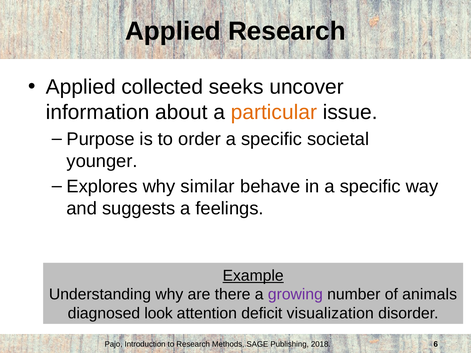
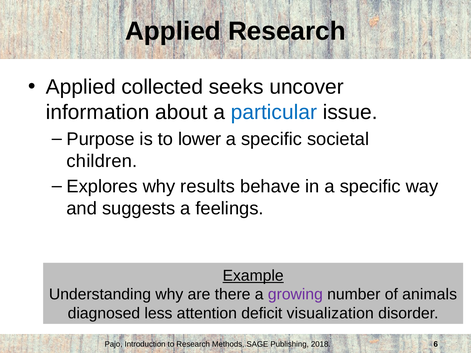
particular colour: orange -> blue (274, 112)
order: order -> lower (200, 139)
younger: younger -> children (102, 161)
similar: similar -> results (208, 187)
look: look -> less (158, 313)
